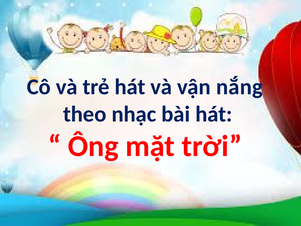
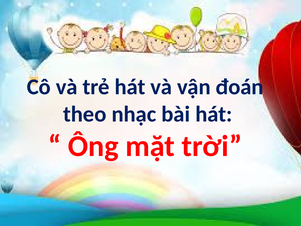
nắng: nắng -> đoán (240, 87)
